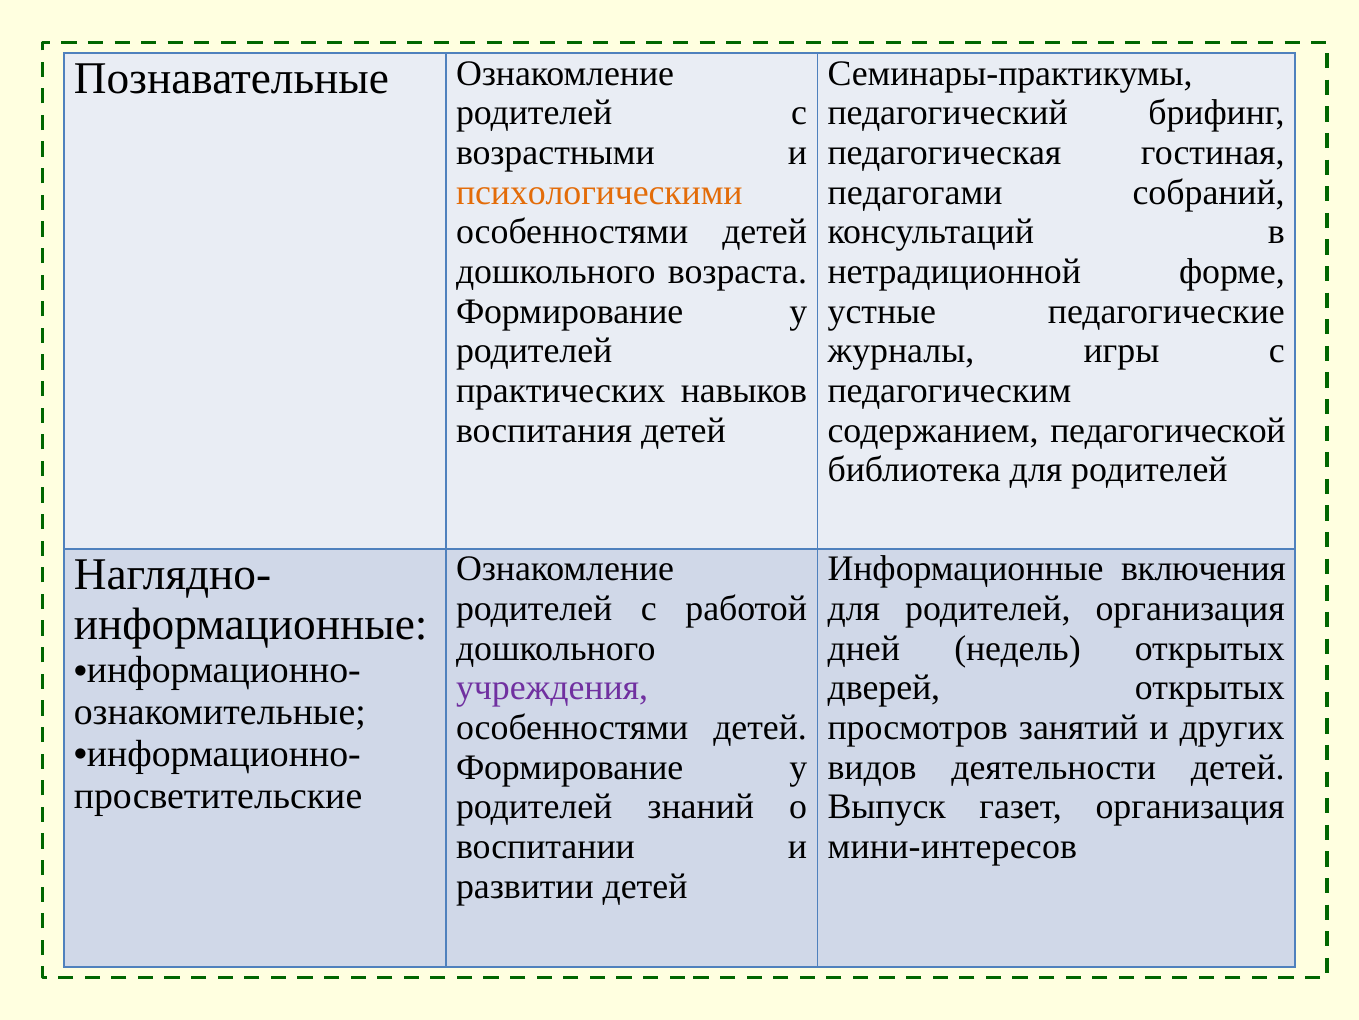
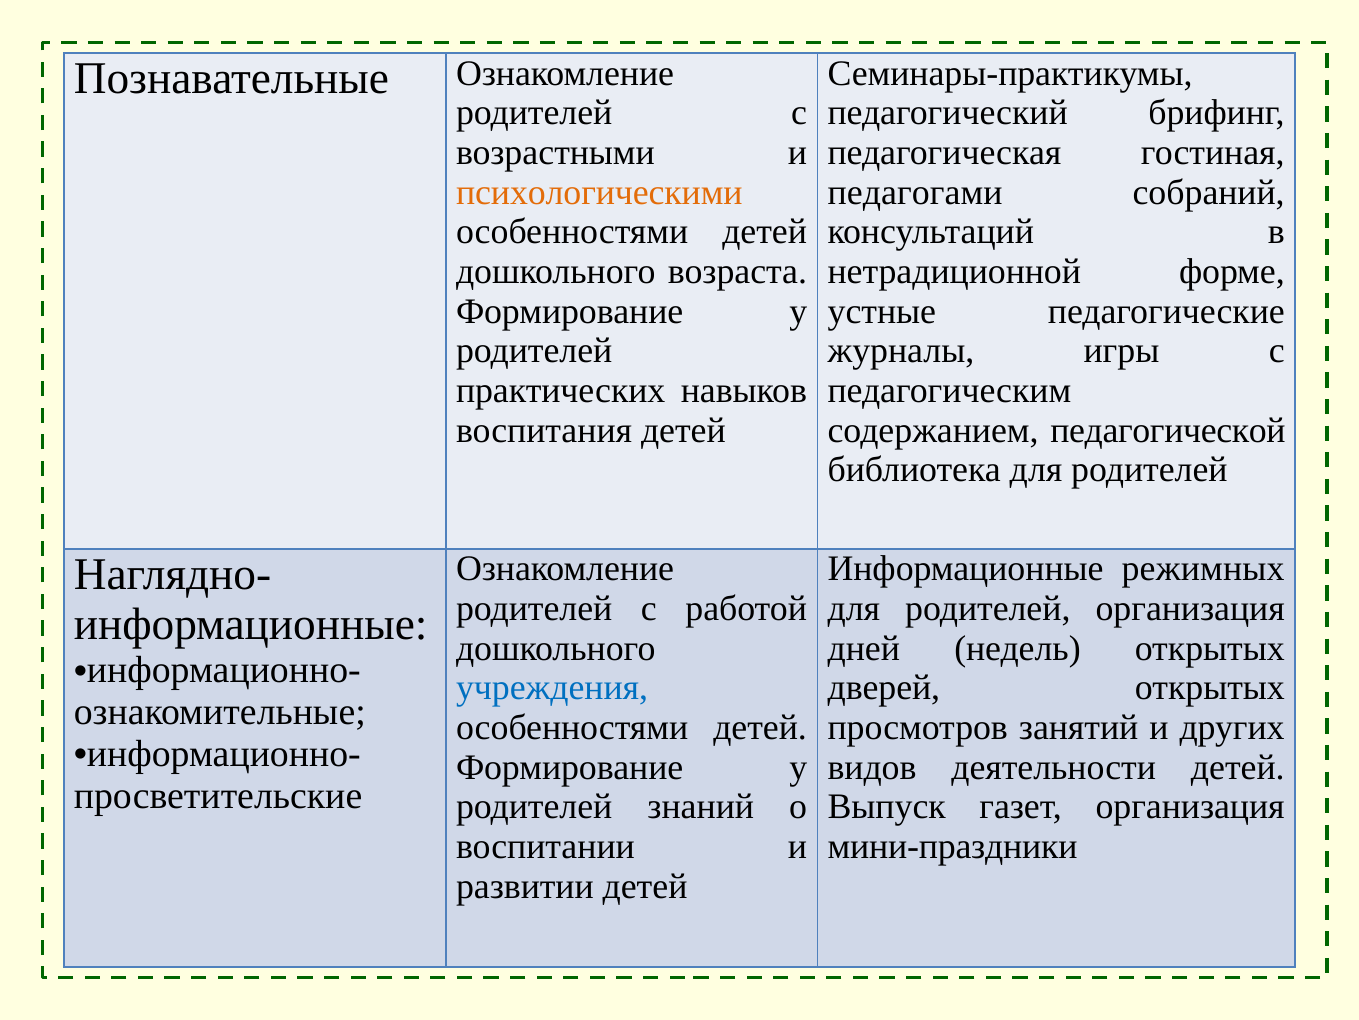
включения: включения -> режимных (1203, 569)
учреждения colour: purple -> blue (552, 688)
мини-интересов: мини-интересов -> мини-праздники (953, 846)
